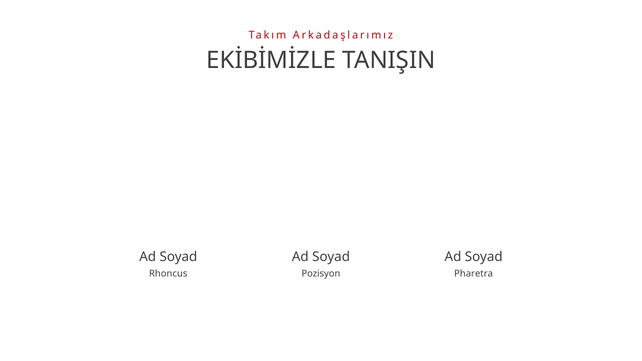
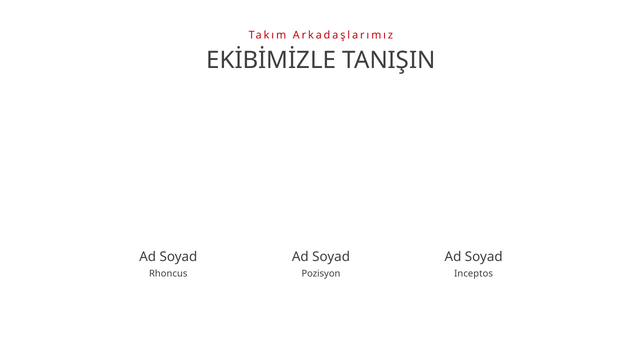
Pharetra: Pharetra -> Inceptos (474, 274)
